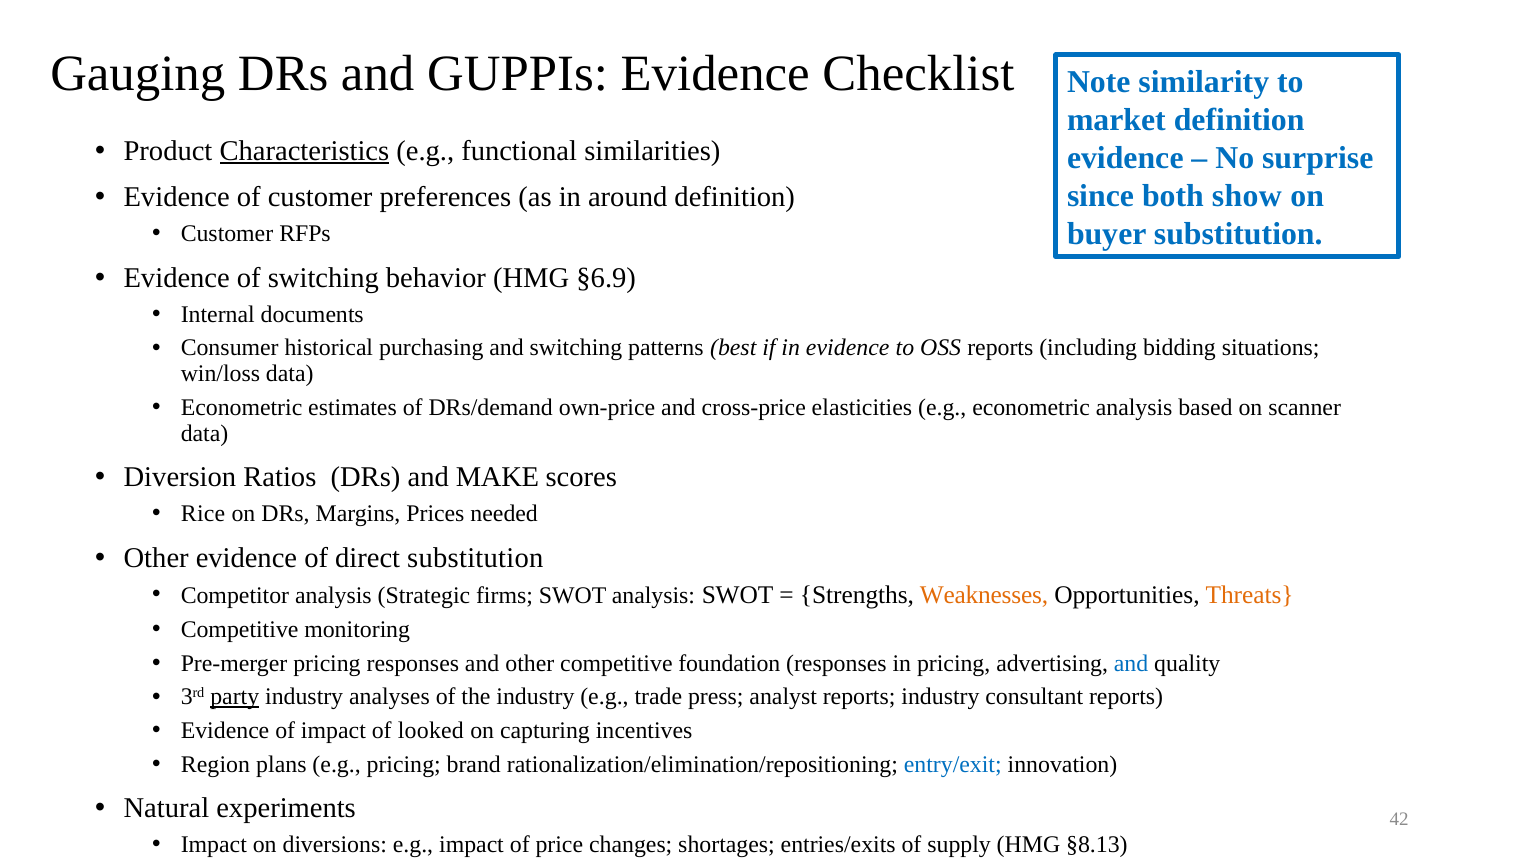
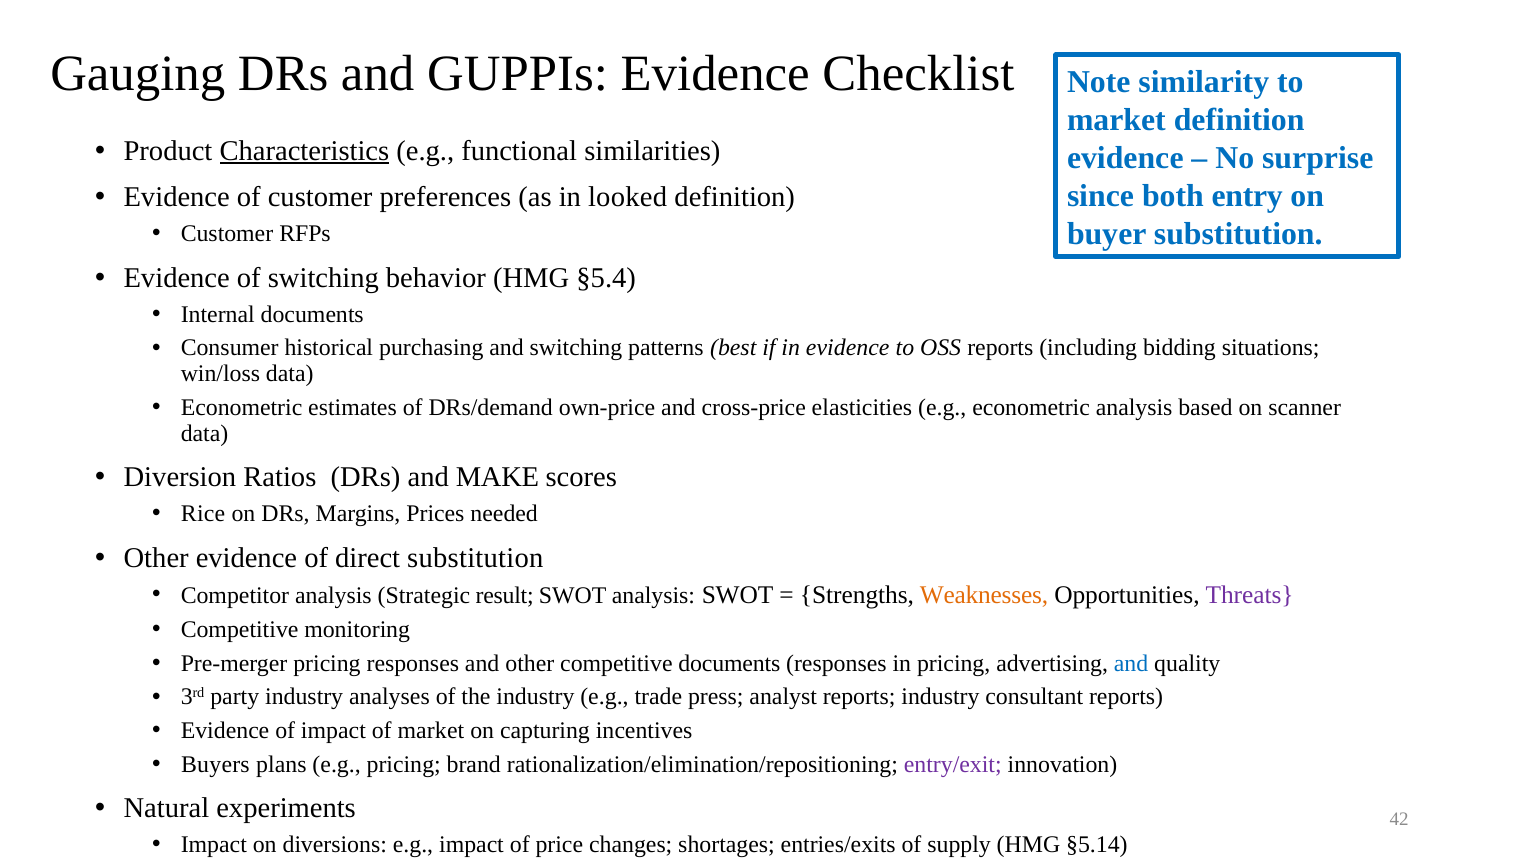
show: show -> entry (1247, 196)
around: around -> looked (628, 197)
§6.9: §6.9 -> §5.4 (606, 278)
firms: firms -> result (505, 595)
Threats colour: orange -> purple (1250, 595)
competitive foundation: foundation -> documents (729, 663)
party underline: present -> none (235, 697)
of looked: looked -> market (431, 730)
Region: Region -> Buyers (215, 764)
entry/exit colour: blue -> purple (953, 764)
§8.13: §8.13 -> §5.14 (1097, 845)
